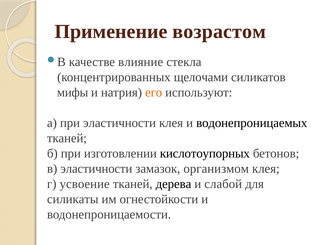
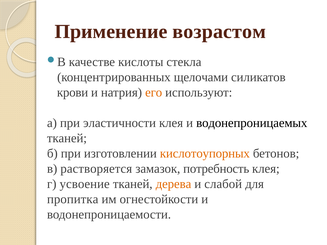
влияние: влияние -> кислоты (141, 62)
мифы: мифы -> крови (73, 92)
кислотоупорных colour: black -> orange (205, 154)
в эластичности: эластичности -> растворяется (96, 169)
организмом: организмом -> потребность (216, 169)
дерева colour: black -> orange (173, 184)
силикаты: силикаты -> пропитка (73, 199)
